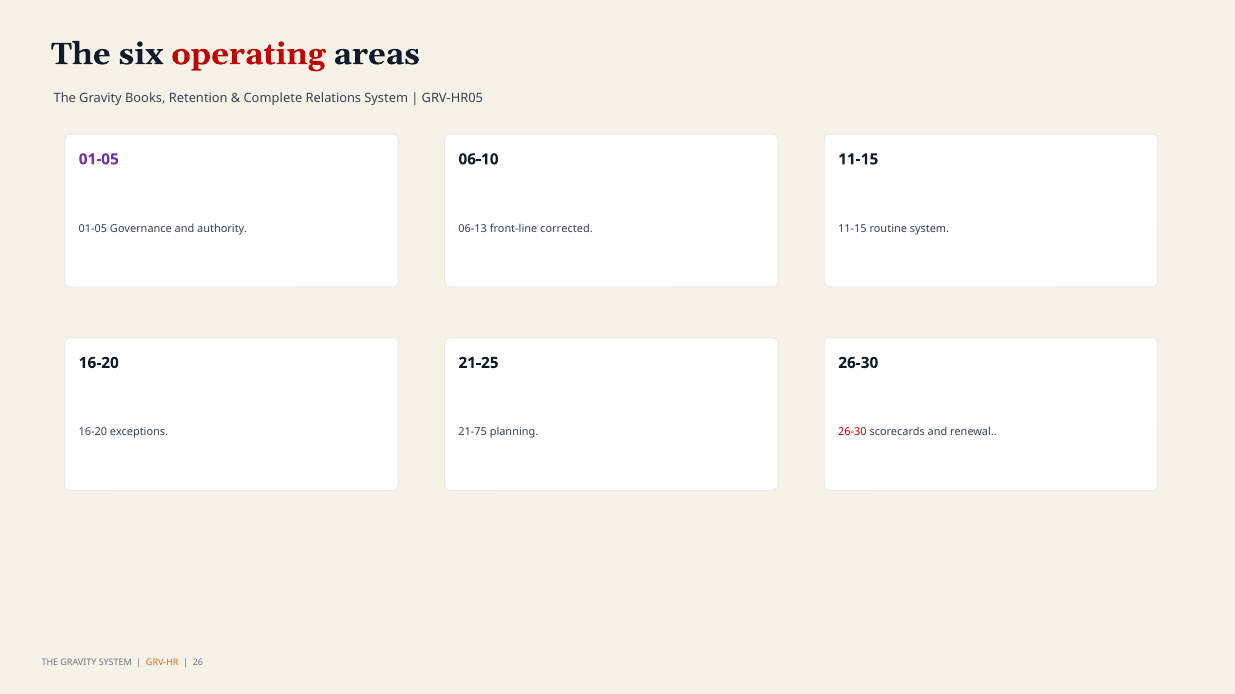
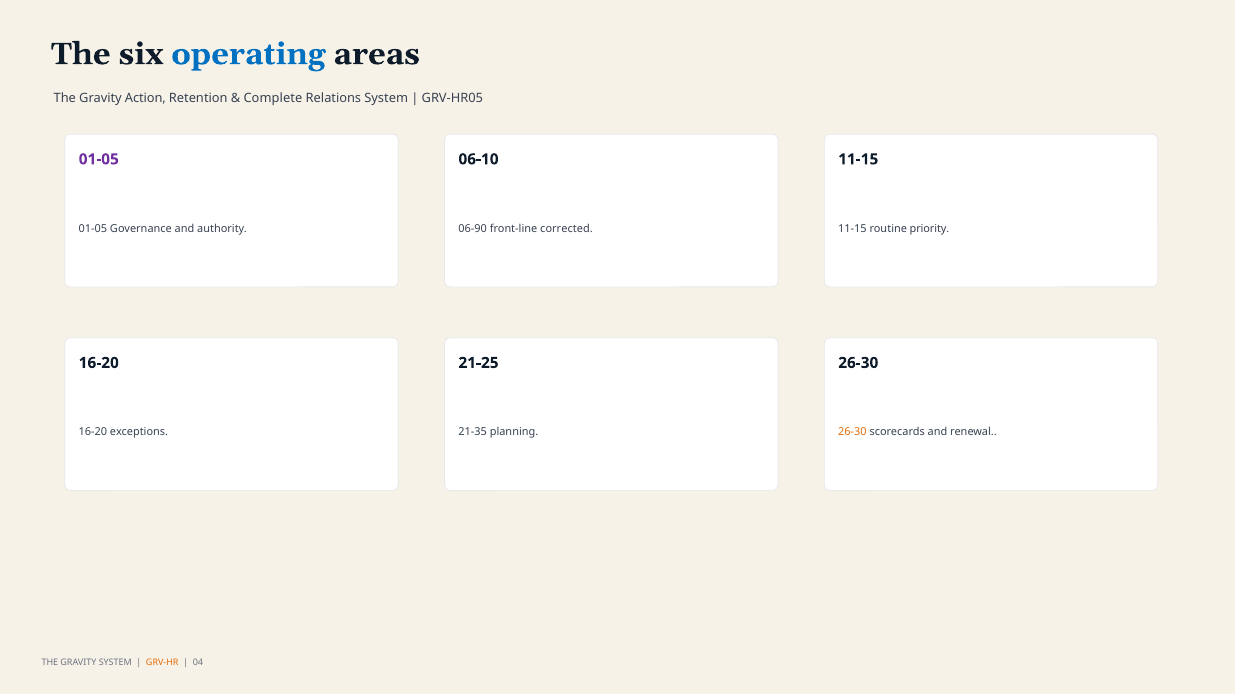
operating colour: red -> blue (248, 54)
Books: Books -> Action (145, 98)
06-13: 06-13 -> 06-90 (473, 229)
routine system: system -> priority (930, 229)
21-75: 21-75 -> 21-35 (473, 433)
26-30 colour: red -> orange (852, 433)
26: 26 -> 04 (198, 663)
